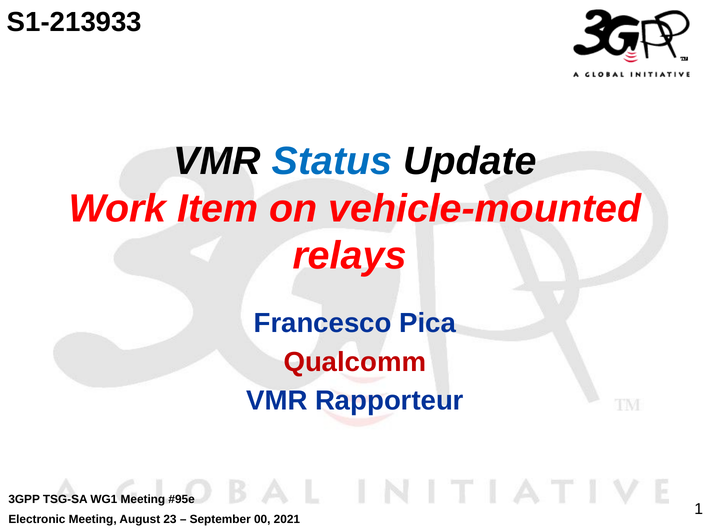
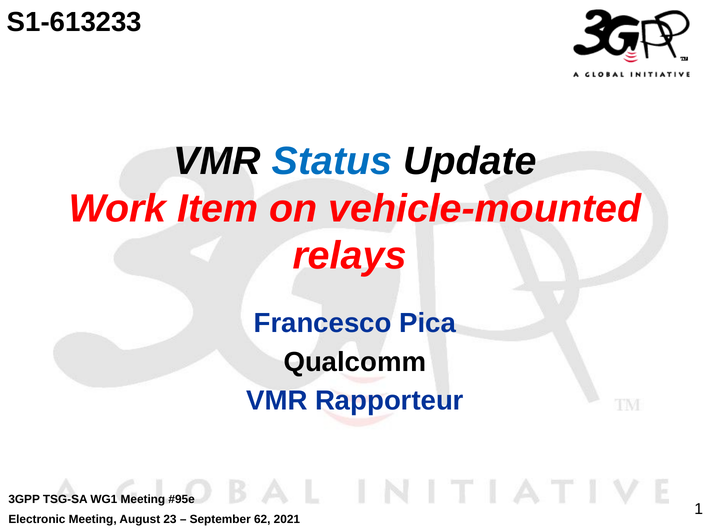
S1-213933: S1-213933 -> S1-613233 (74, 22)
Qualcomm colour: red -> black (355, 362)
00: 00 -> 62 (262, 520)
